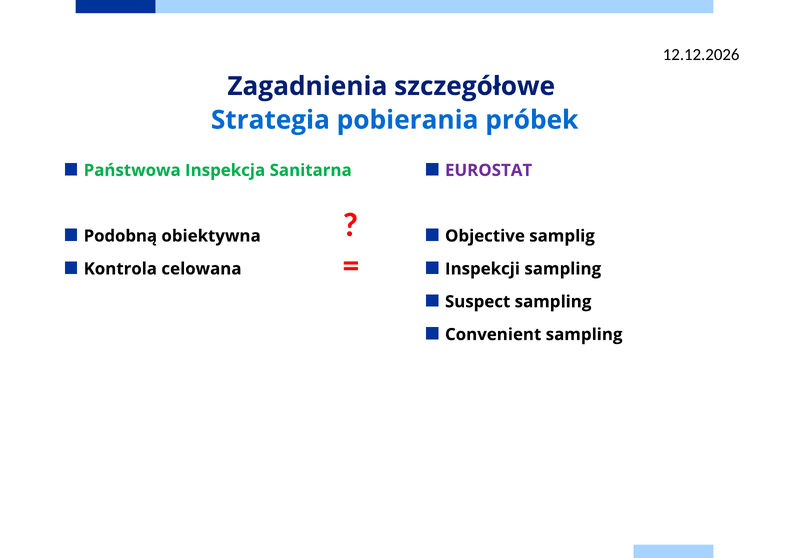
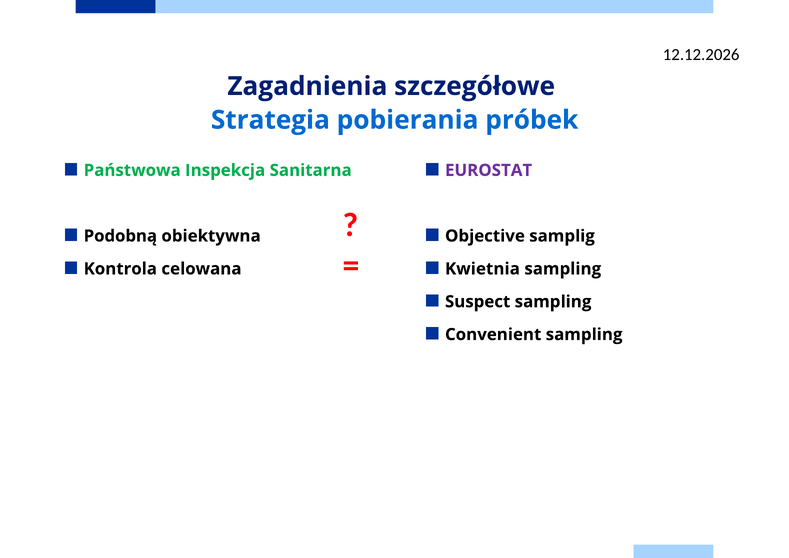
Inspekcji: Inspekcji -> Kwietnia (482, 269)
